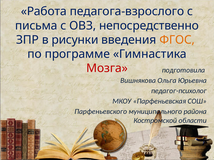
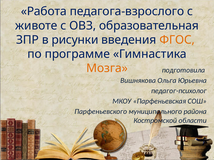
письма: письма -> животе (36, 26)
непосредственно: непосредственно -> образовательная (149, 26)
Мозга colour: red -> orange (107, 68)
